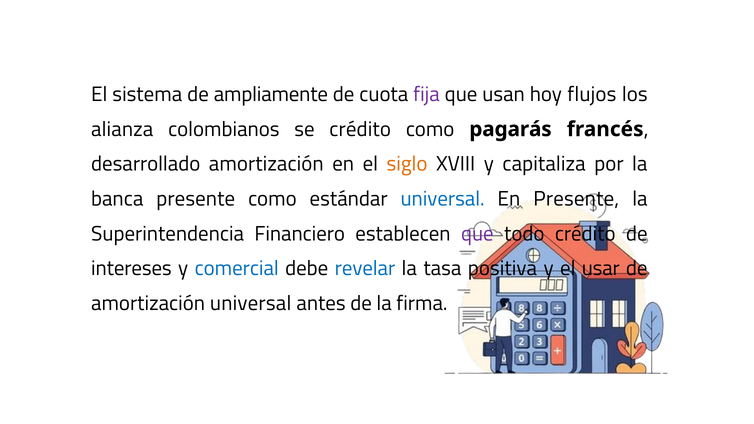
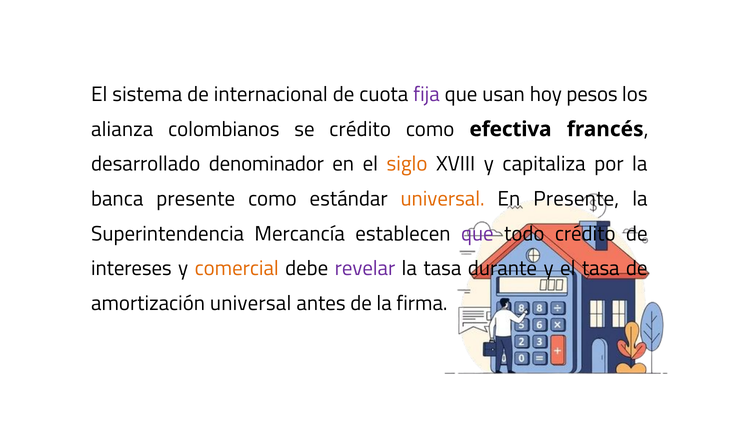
ampliamente: ampliamente -> internacional (271, 94)
flujos: flujos -> pesos (592, 94)
pagarás: pagarás -> efectiva (510, 129)
desarrollado amortización: amortización -> denominador (266, 164)
universal colour: blue -> orange (443, 199)
Financiero: Financiero -> Mercancía (300, 234)
comercial colour: blue -> orange (237, 269)
revelar colour: blue -> purple (365, 269)
positiva: positiva -> durante (502, 269)
el usar: usar -> tasa (601, 269)
